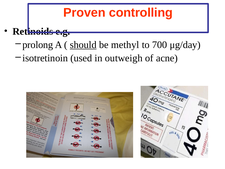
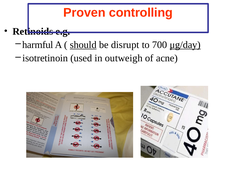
prolong: prolong -> harmful (38, 45)
methyl: methyl -> disrupt (125, 45)
μg/day underline: none -> present (185, 45)
